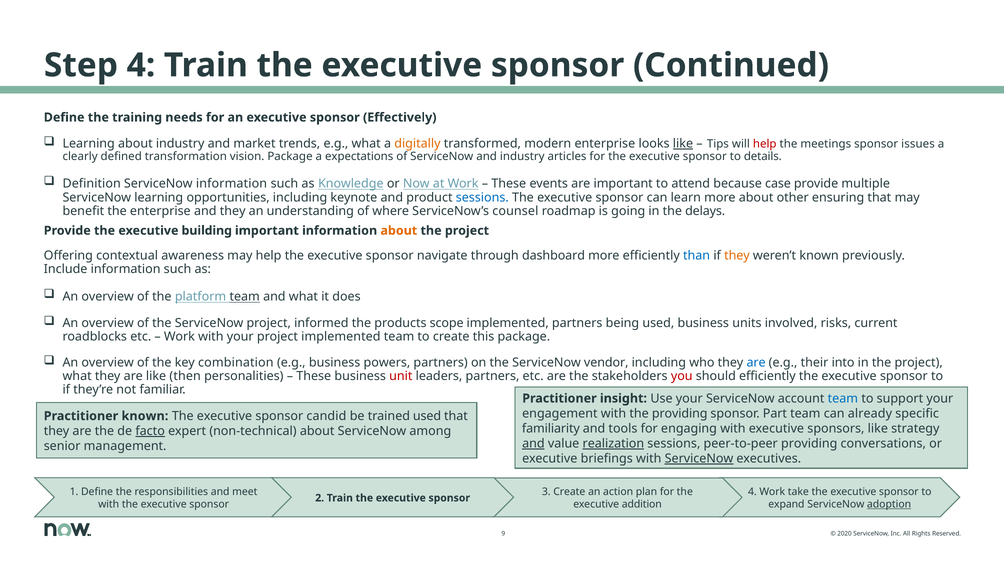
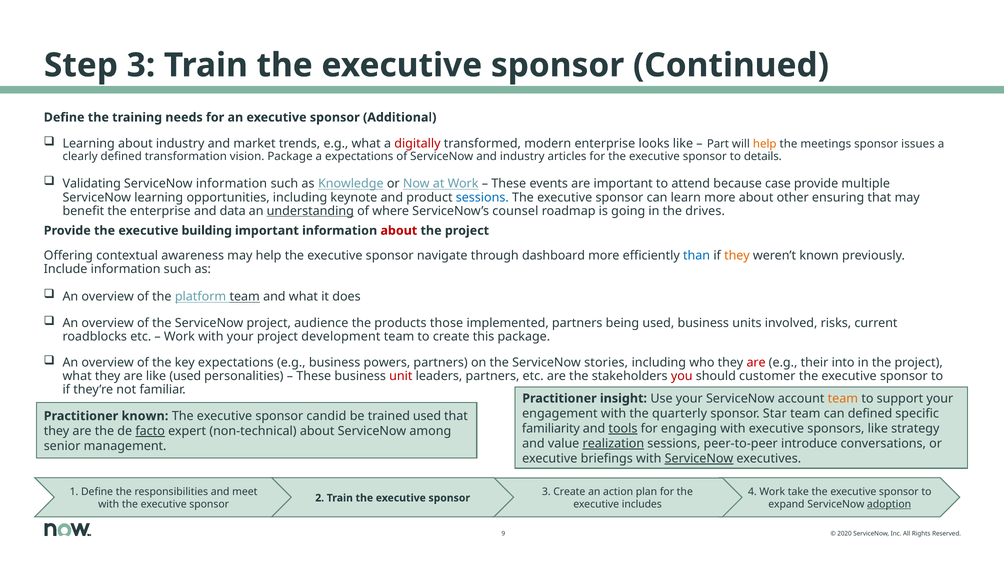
Step 4: 4 -> 3 (141, 65)
Effectively: Effectively -> Additional (400, 117)
digitally colour: orange -> red (417, 143)
like underline: present -> none (683, 143)
Tips: Tips -> Part (718, 144)
help colour: red -> orange (765, 144)
Definition: Definition -> Validating (92, 183)
and they: they -> data (233, 211)
understanding underline: none -> present (310, 211)
delays: delays -> drives (705, 211)
about colour: orange -> red (399, 231)
informed: informed -> audience (321, 323)
scope: scope -> those (447, 323)
project implemented: implemented -> development (341, 337)
key combination: combination -> expectations (236, 363)
vendor: vendor -> stories (606, 363)
are colour: blue -> red (756, 363)
like then: then -> used (185, 376)
should efficiently: efficiently -> customer (767, 376)
team colour: blue -> orange (843, 398)
the providing: providing -> quarterly (680, 413)
Part: Part -> Star (775, 413)
can already: already -> defined (870, 413)
tools underline: none -> present (623, 428)
and underline: present -> none (533, 444)
peer-to-peer providing: providing -> introduce (809, 444)
addition: addition -> includes (642, 504)
